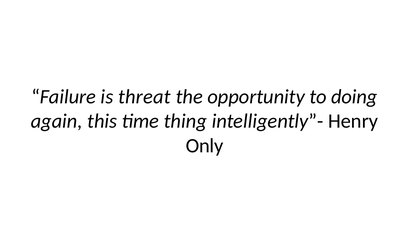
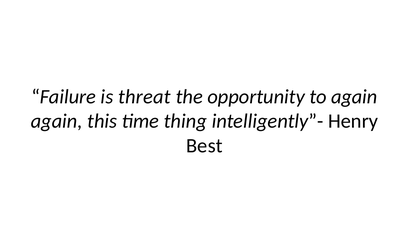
to doing: doing -> again (354, 97)
Only: Only -> Best (204, 146)
